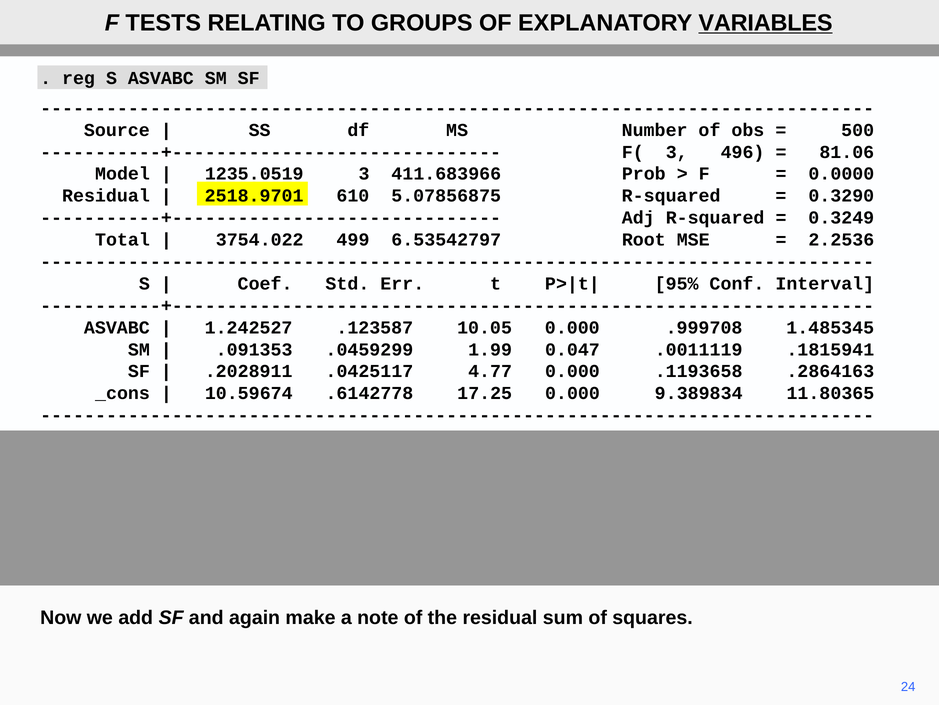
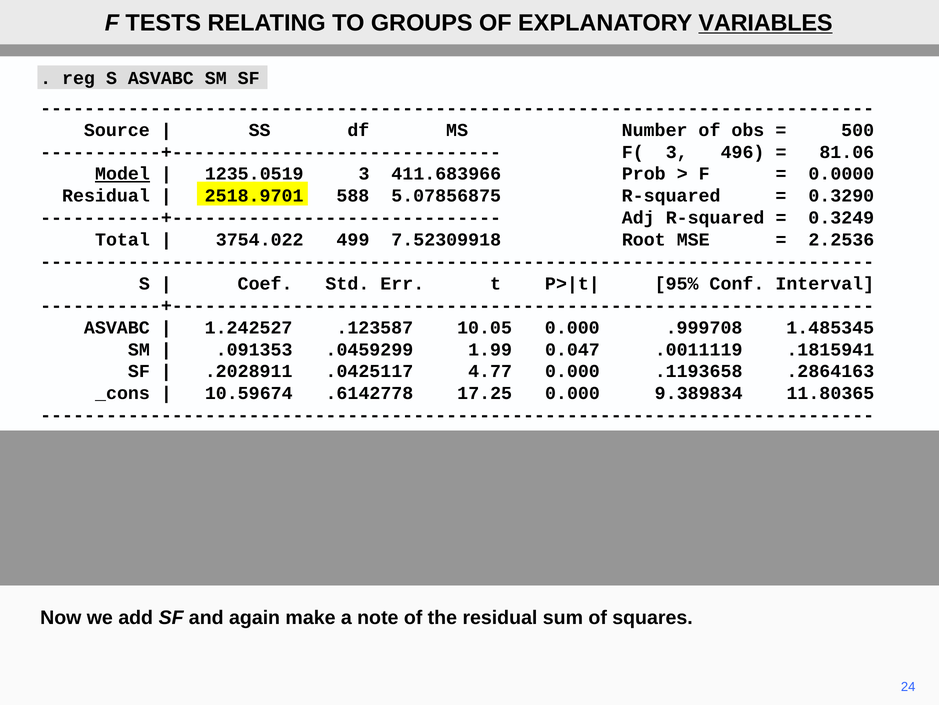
Model underline: none -> present (122, 174)
610: 610 -> 588 (353, 196)
6.53542797: 6.53542797 -> 7.52309918 (446, 240)
